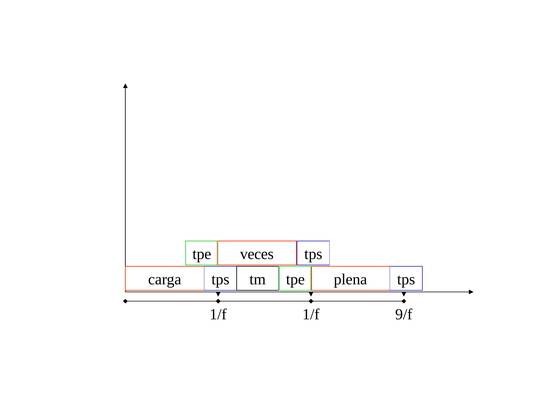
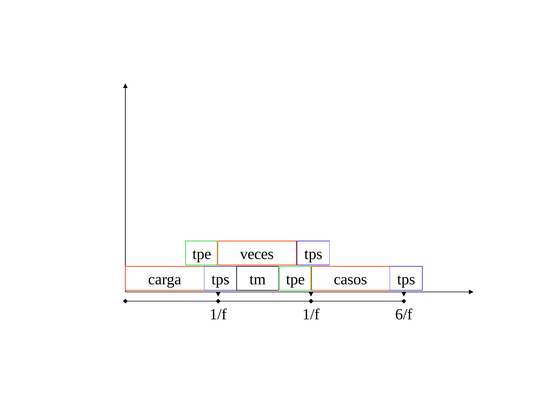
plena: plena -> casos (350, 280)
9/f: 9/f -> 6/f (404, 315)
